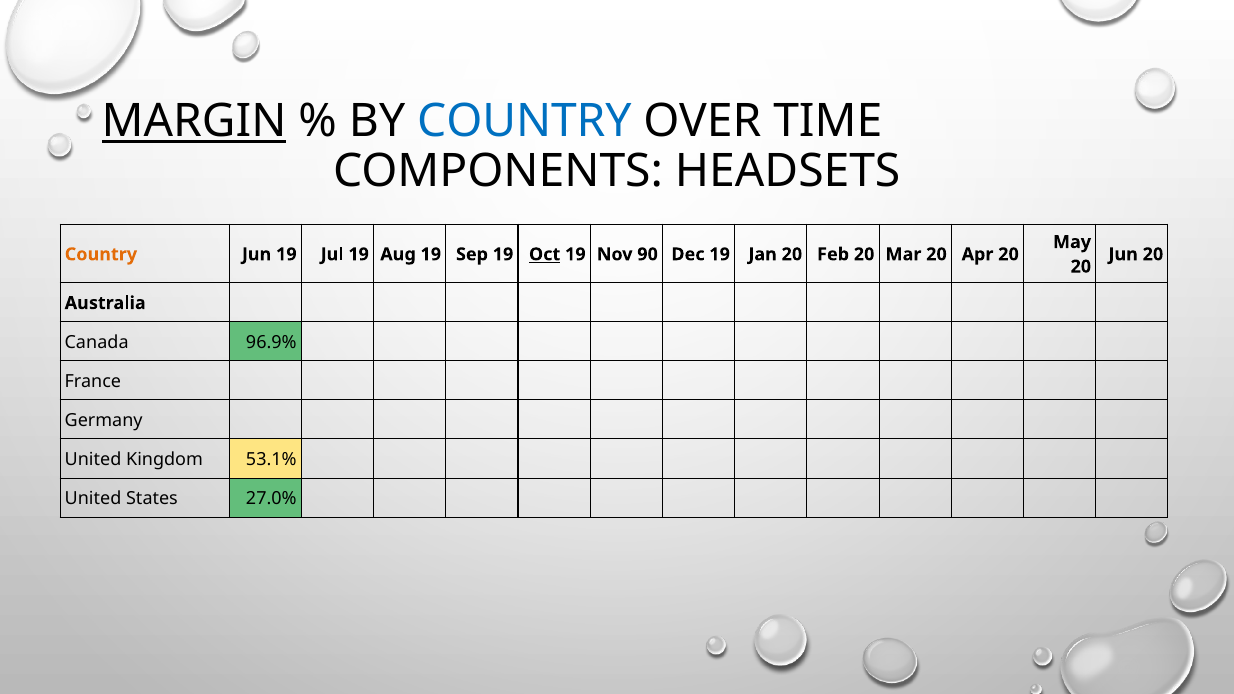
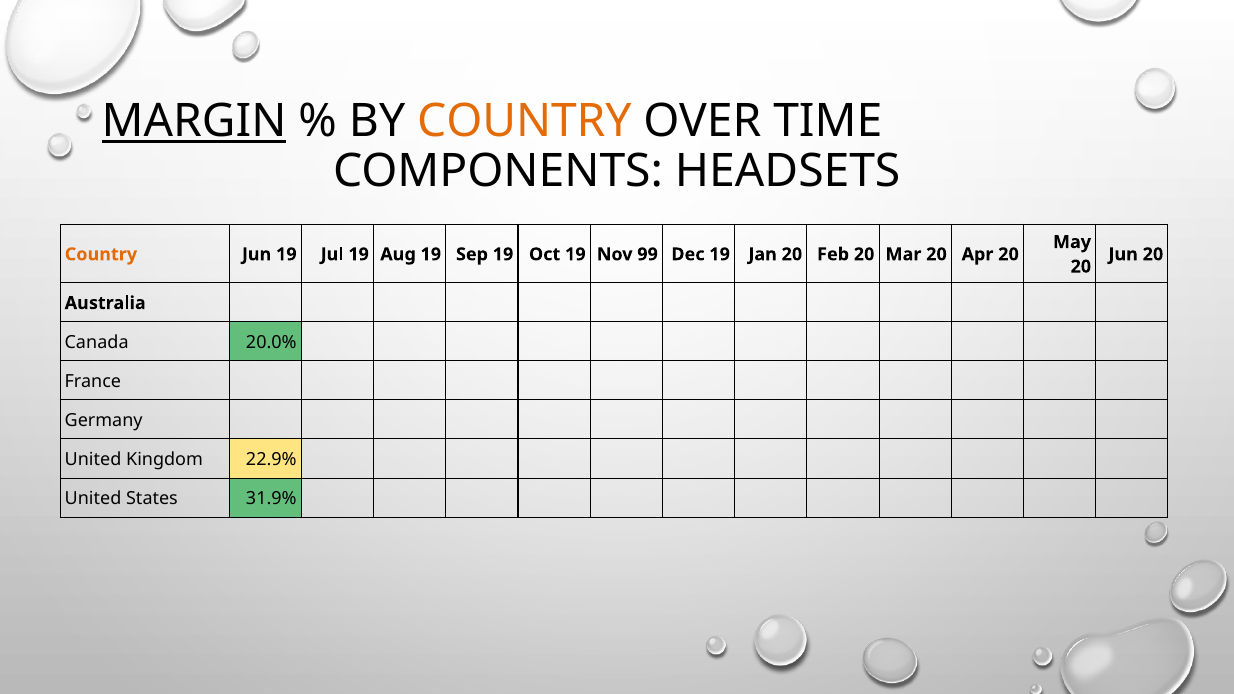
COUNTRY colour: blue -> orange (524, 122)
Oct underline: present -> none (545, 254)
90: 90 -> 99 (648, 254)
96.9%: 96.9% -> 20.0% (271, 342)
53.1%: 53.1% -> 22.9% (271, 460)
27.0%: 27.0% -> 31.9% (271, 499)
